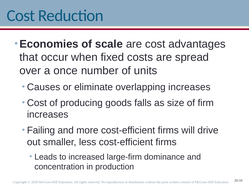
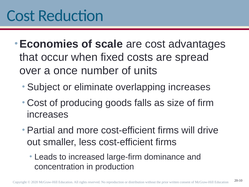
Causes: Causes -> Subject (44, 87)
Failing: Failing -> Partial (41, 130)
